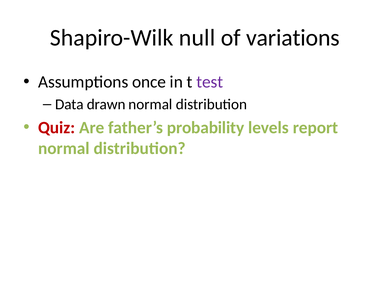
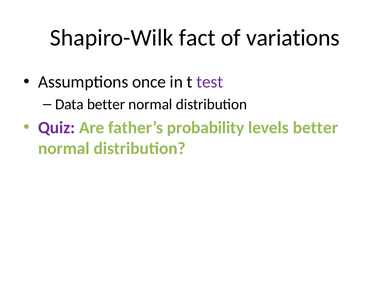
null: null -> fact (197, 38)
Data drawn: drawn -> better (106, 104)
Quiz colour: red -> purple (57, 127)
levels report: report -> better (315, 127)
